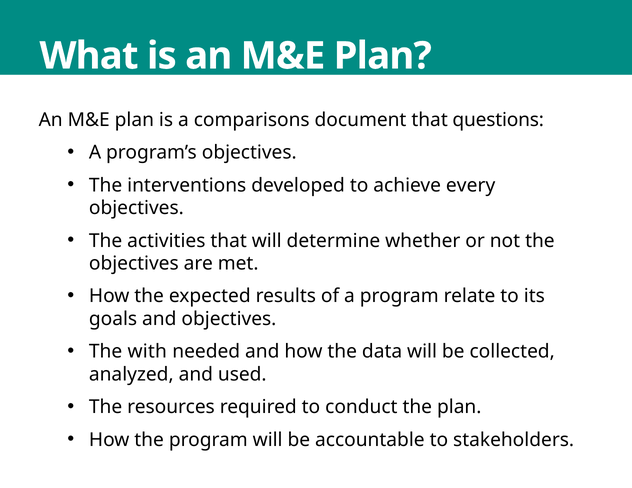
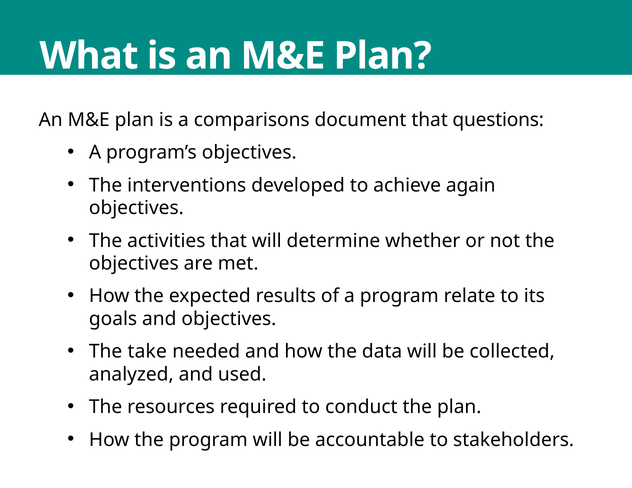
every: every -> again (471, 185)
with: with -> take (147, 352)
